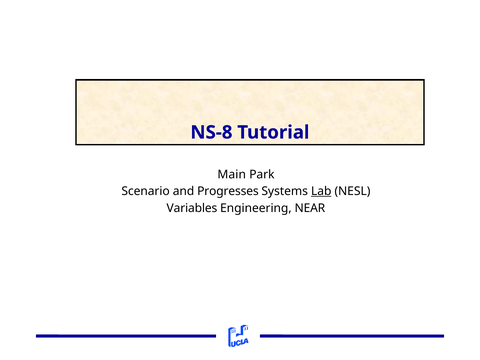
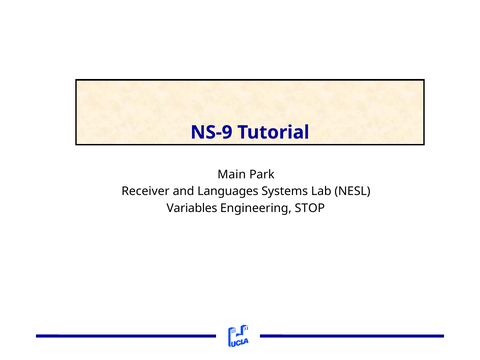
NS-8: NS-8 -> NS-9 (211, 132)
Scenario: Scenario -> Receiver (146, 191)
Progresses: Progresses -> Languages (228, 191)
Lab underline: present -> none (321, 191)
NEAR: NEAR -> STOP (310, 208)
